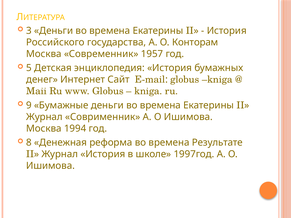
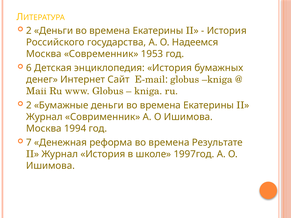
3: 3 -> 2 (29, 31)
Конторам: Конторам -> Надеемся (195, 42)
1957: 1957 -> 1953 (152, 54)
5: 5 -> 6 (29, 68)
9: 9 -> 2 (29, 105)
8: 8 -> 7 (29, 143)
